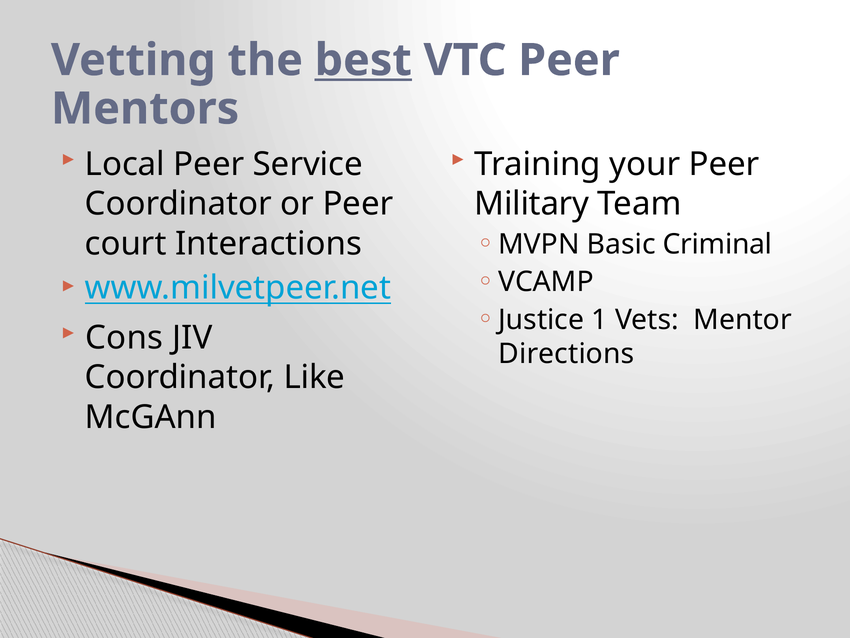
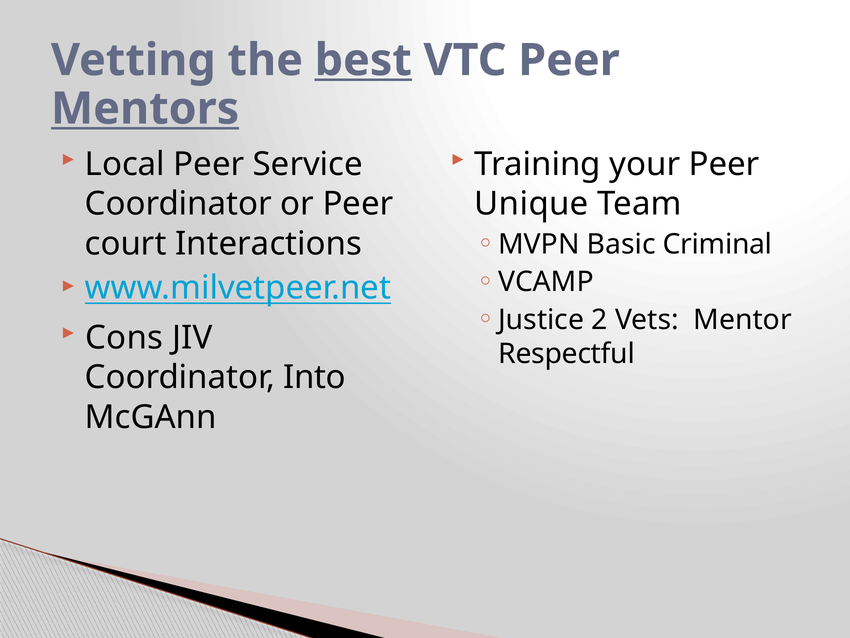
Mentors underline: none -> present (145, 109)
Military: Military -> Unique (532, 204)
1: 1 -> 2 (600, 320)
Directions: Directions -> Respectful (567, 354)
Like: Like -> Into (315, 377)
